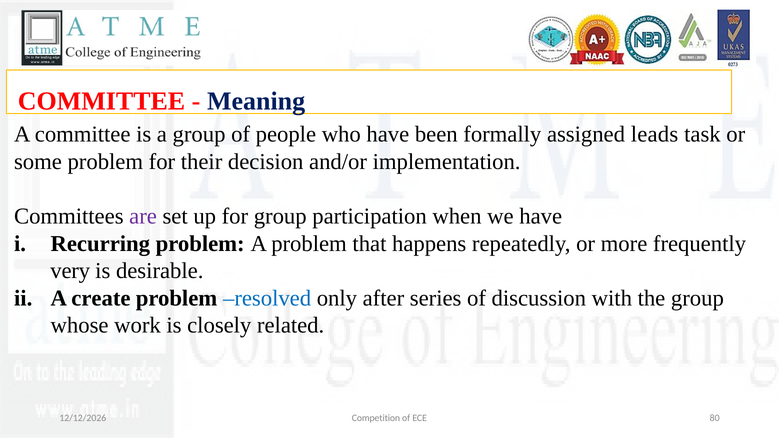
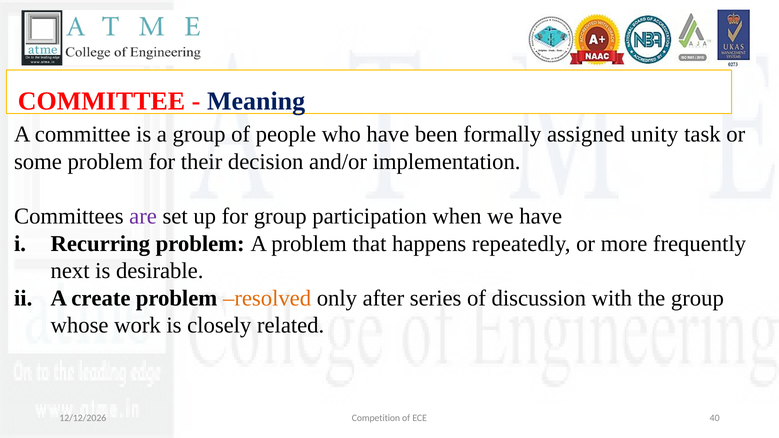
leads: leads -> unity (655, 135)
very: very -> next (70, 271)
resolved colour: blue -> orange (267, 298)
80: 80 -> 40 (715, 418)
